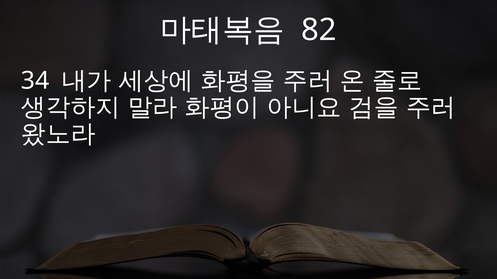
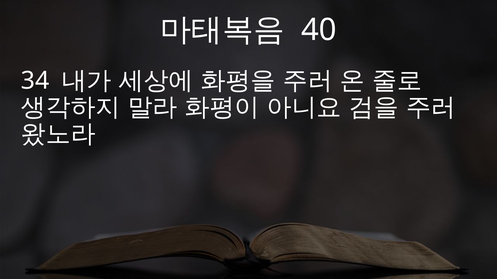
82: 82 -> 40 (319, 30)
